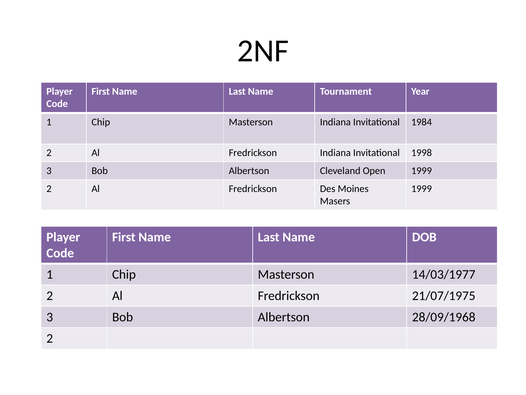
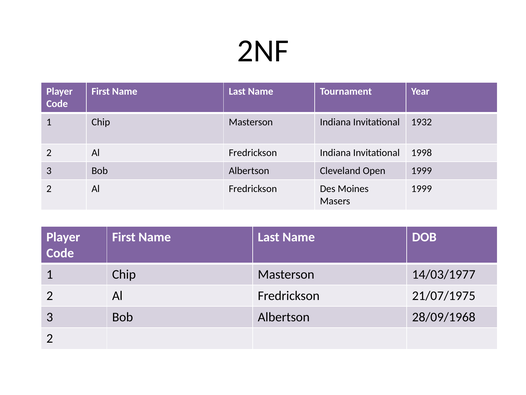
1984: 1984 -> 1932 (422, 122)
